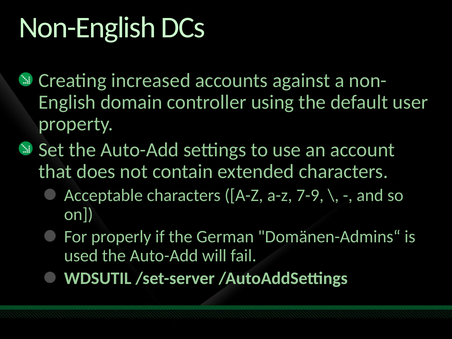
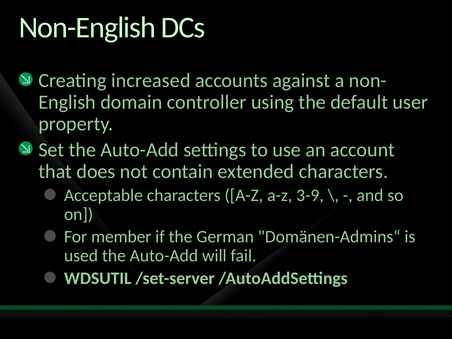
7-9: 7-9 -> 3-9 (310, 195)
properly: properly -> member (121, 237)
